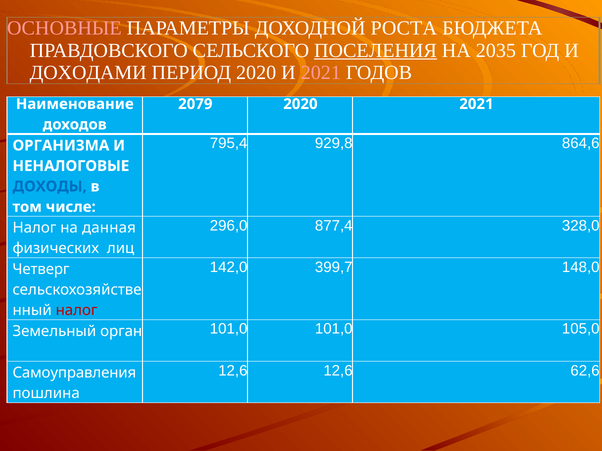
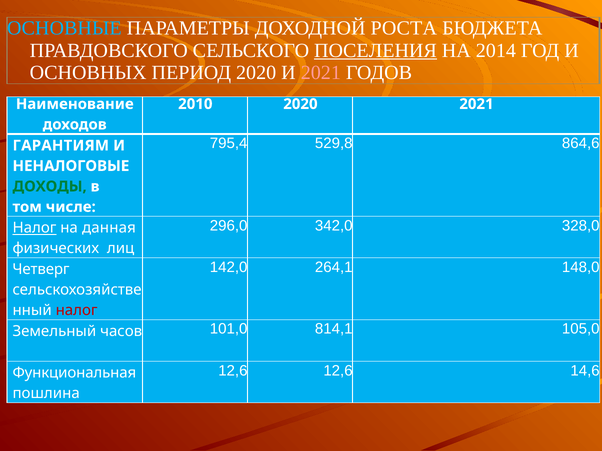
ОСНОВНЫЕ colour: pink -> light blue (64, 28)
2035: 2035 -> 2014 (496, 51)
ДОХОДАМИ: ДОХОДАМИ -> ОСНОВНЫХ (88, 73)
2079: 2079 -> 2010 (195, 104)
929,8: 929,8 -> 529,8 (334, 143)
ОРГАНИЗМА: ОРГАНИЗМА -> ГАРАНТИЯМ (61, 146)
ДОХОДЫ colour: blue -> green (50, 187)
877,4: 877,4 -> 342,0 (334, 226)
Налог underline: none -> present (34, 228)
399,7: 399,7 -> 264,1 (334, 267)
орган: орган -> часов (121, 332)
101,0 101,0: 101,0 -> 814,1 (334, 329)
62,6: 62,6 -> 14,6 (585, 371)
Самоуправления: Самоуправления -> Функциональная (74, 373)
